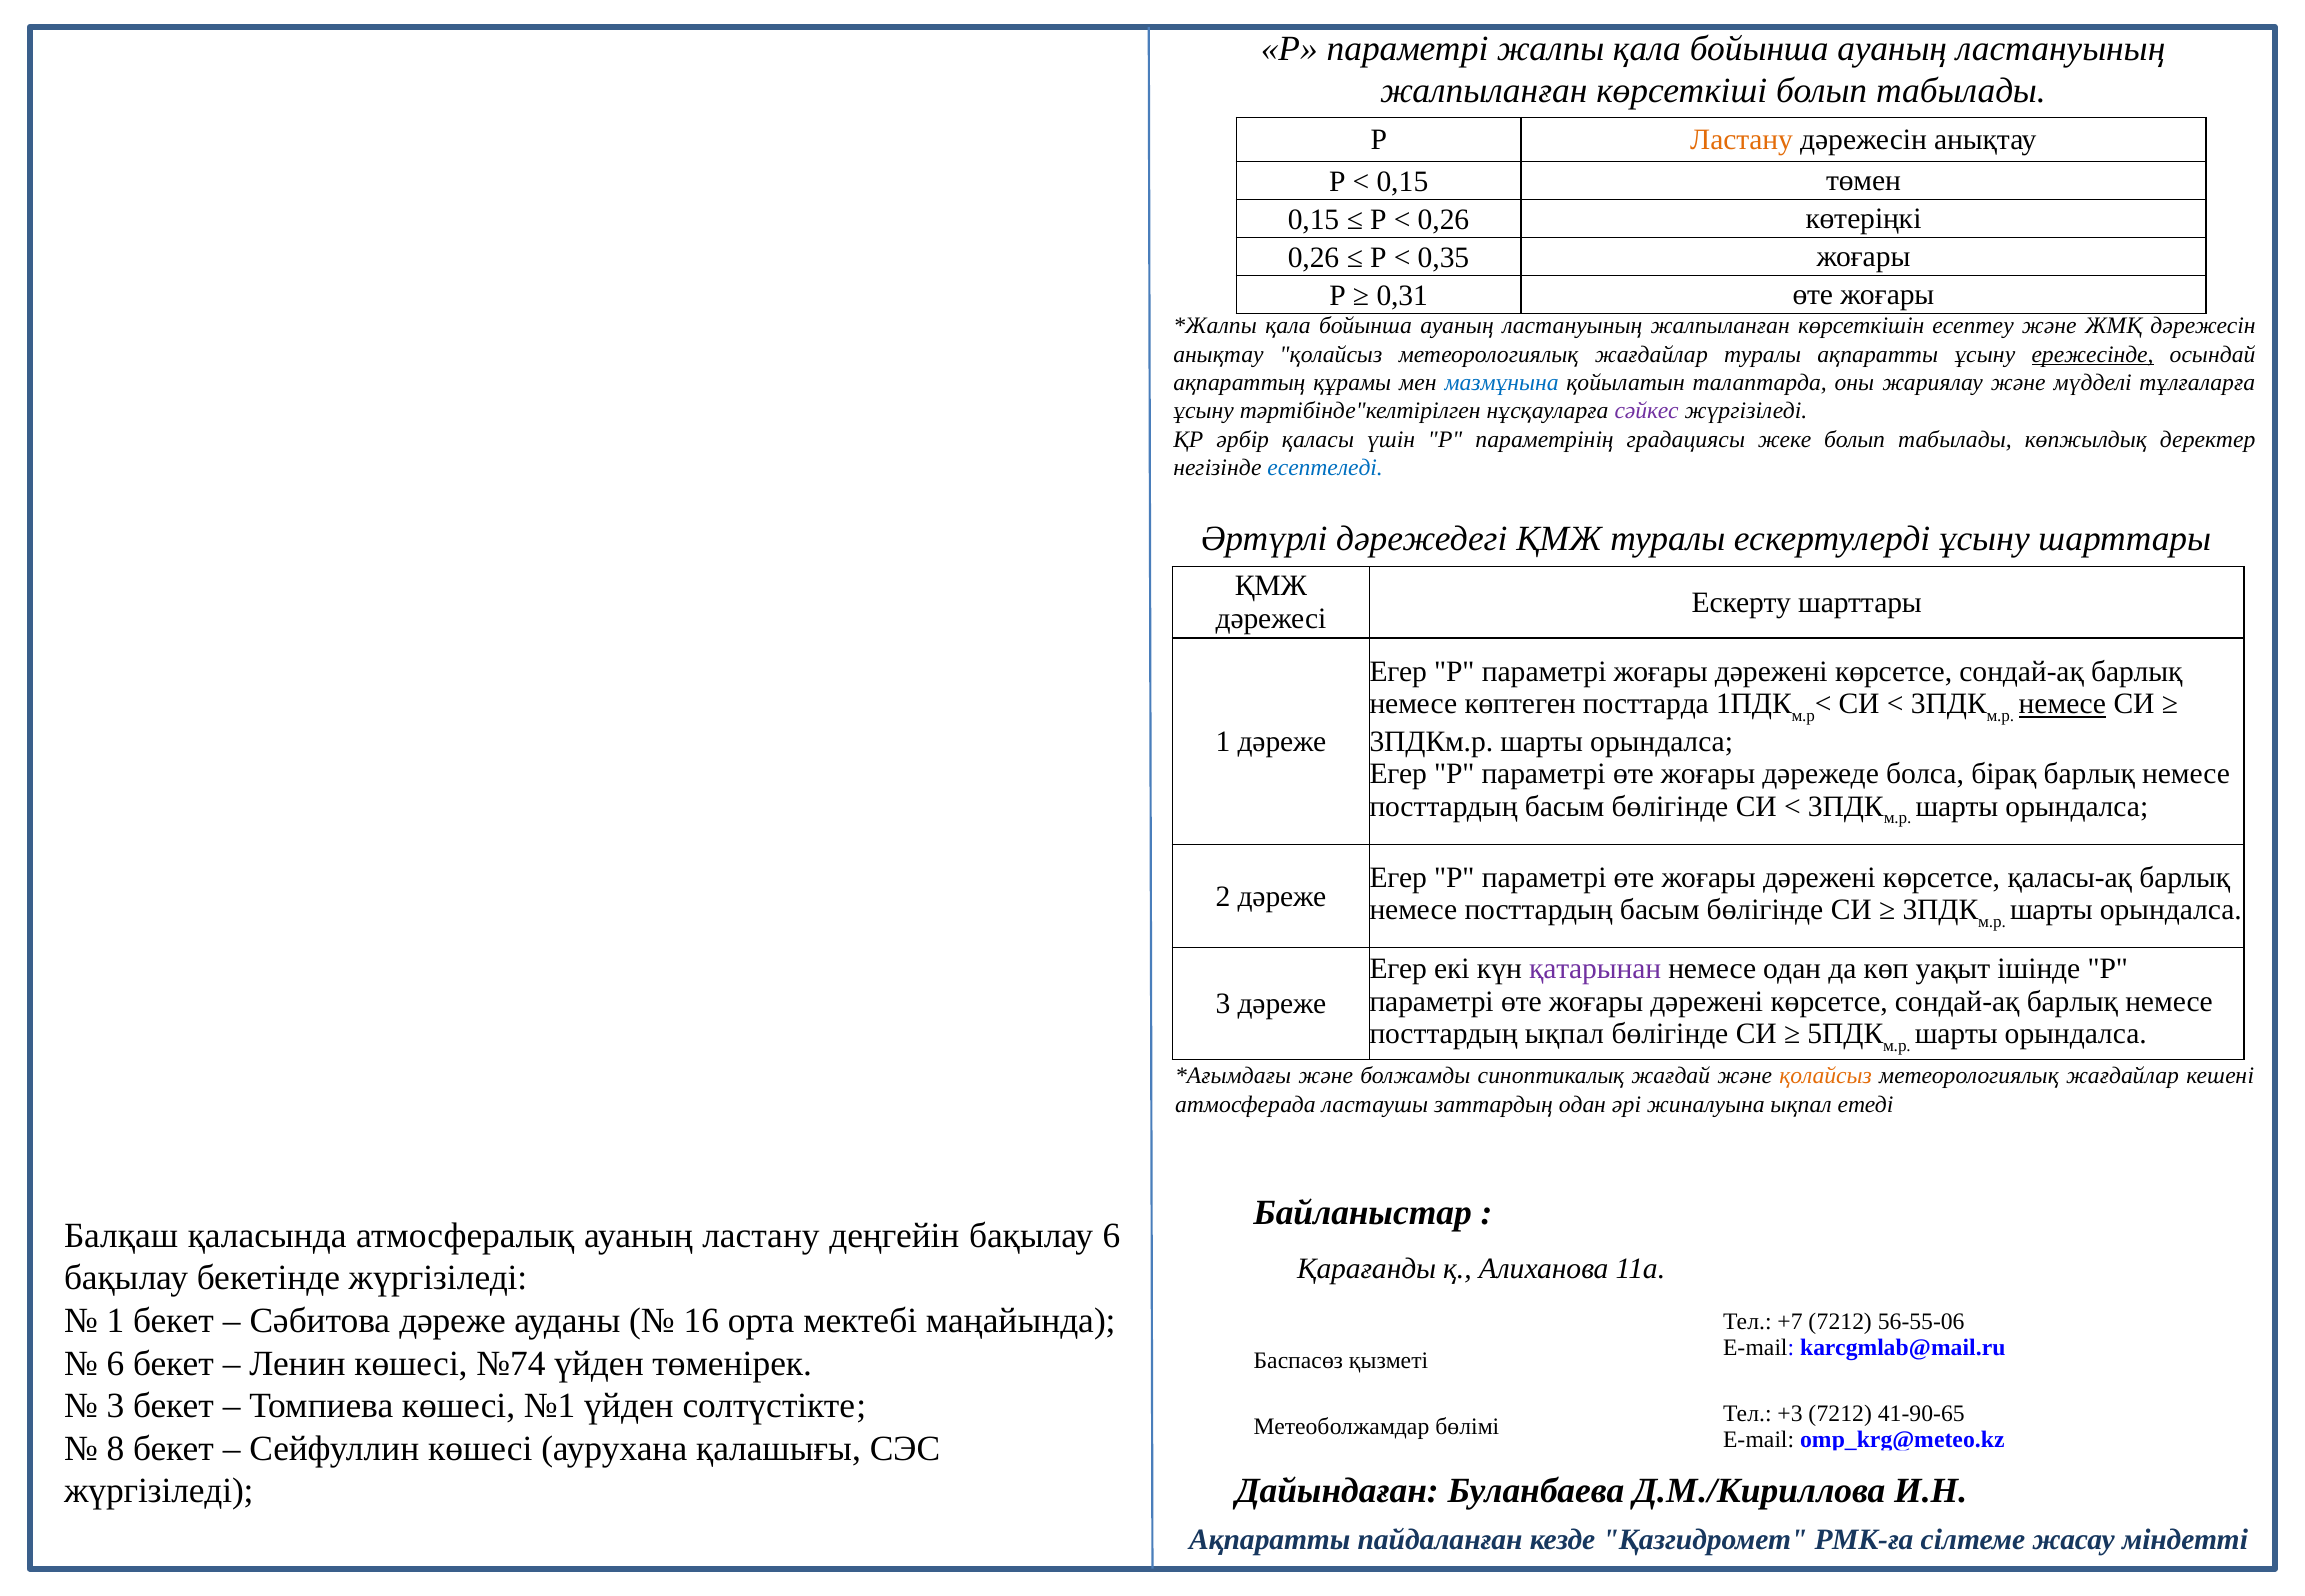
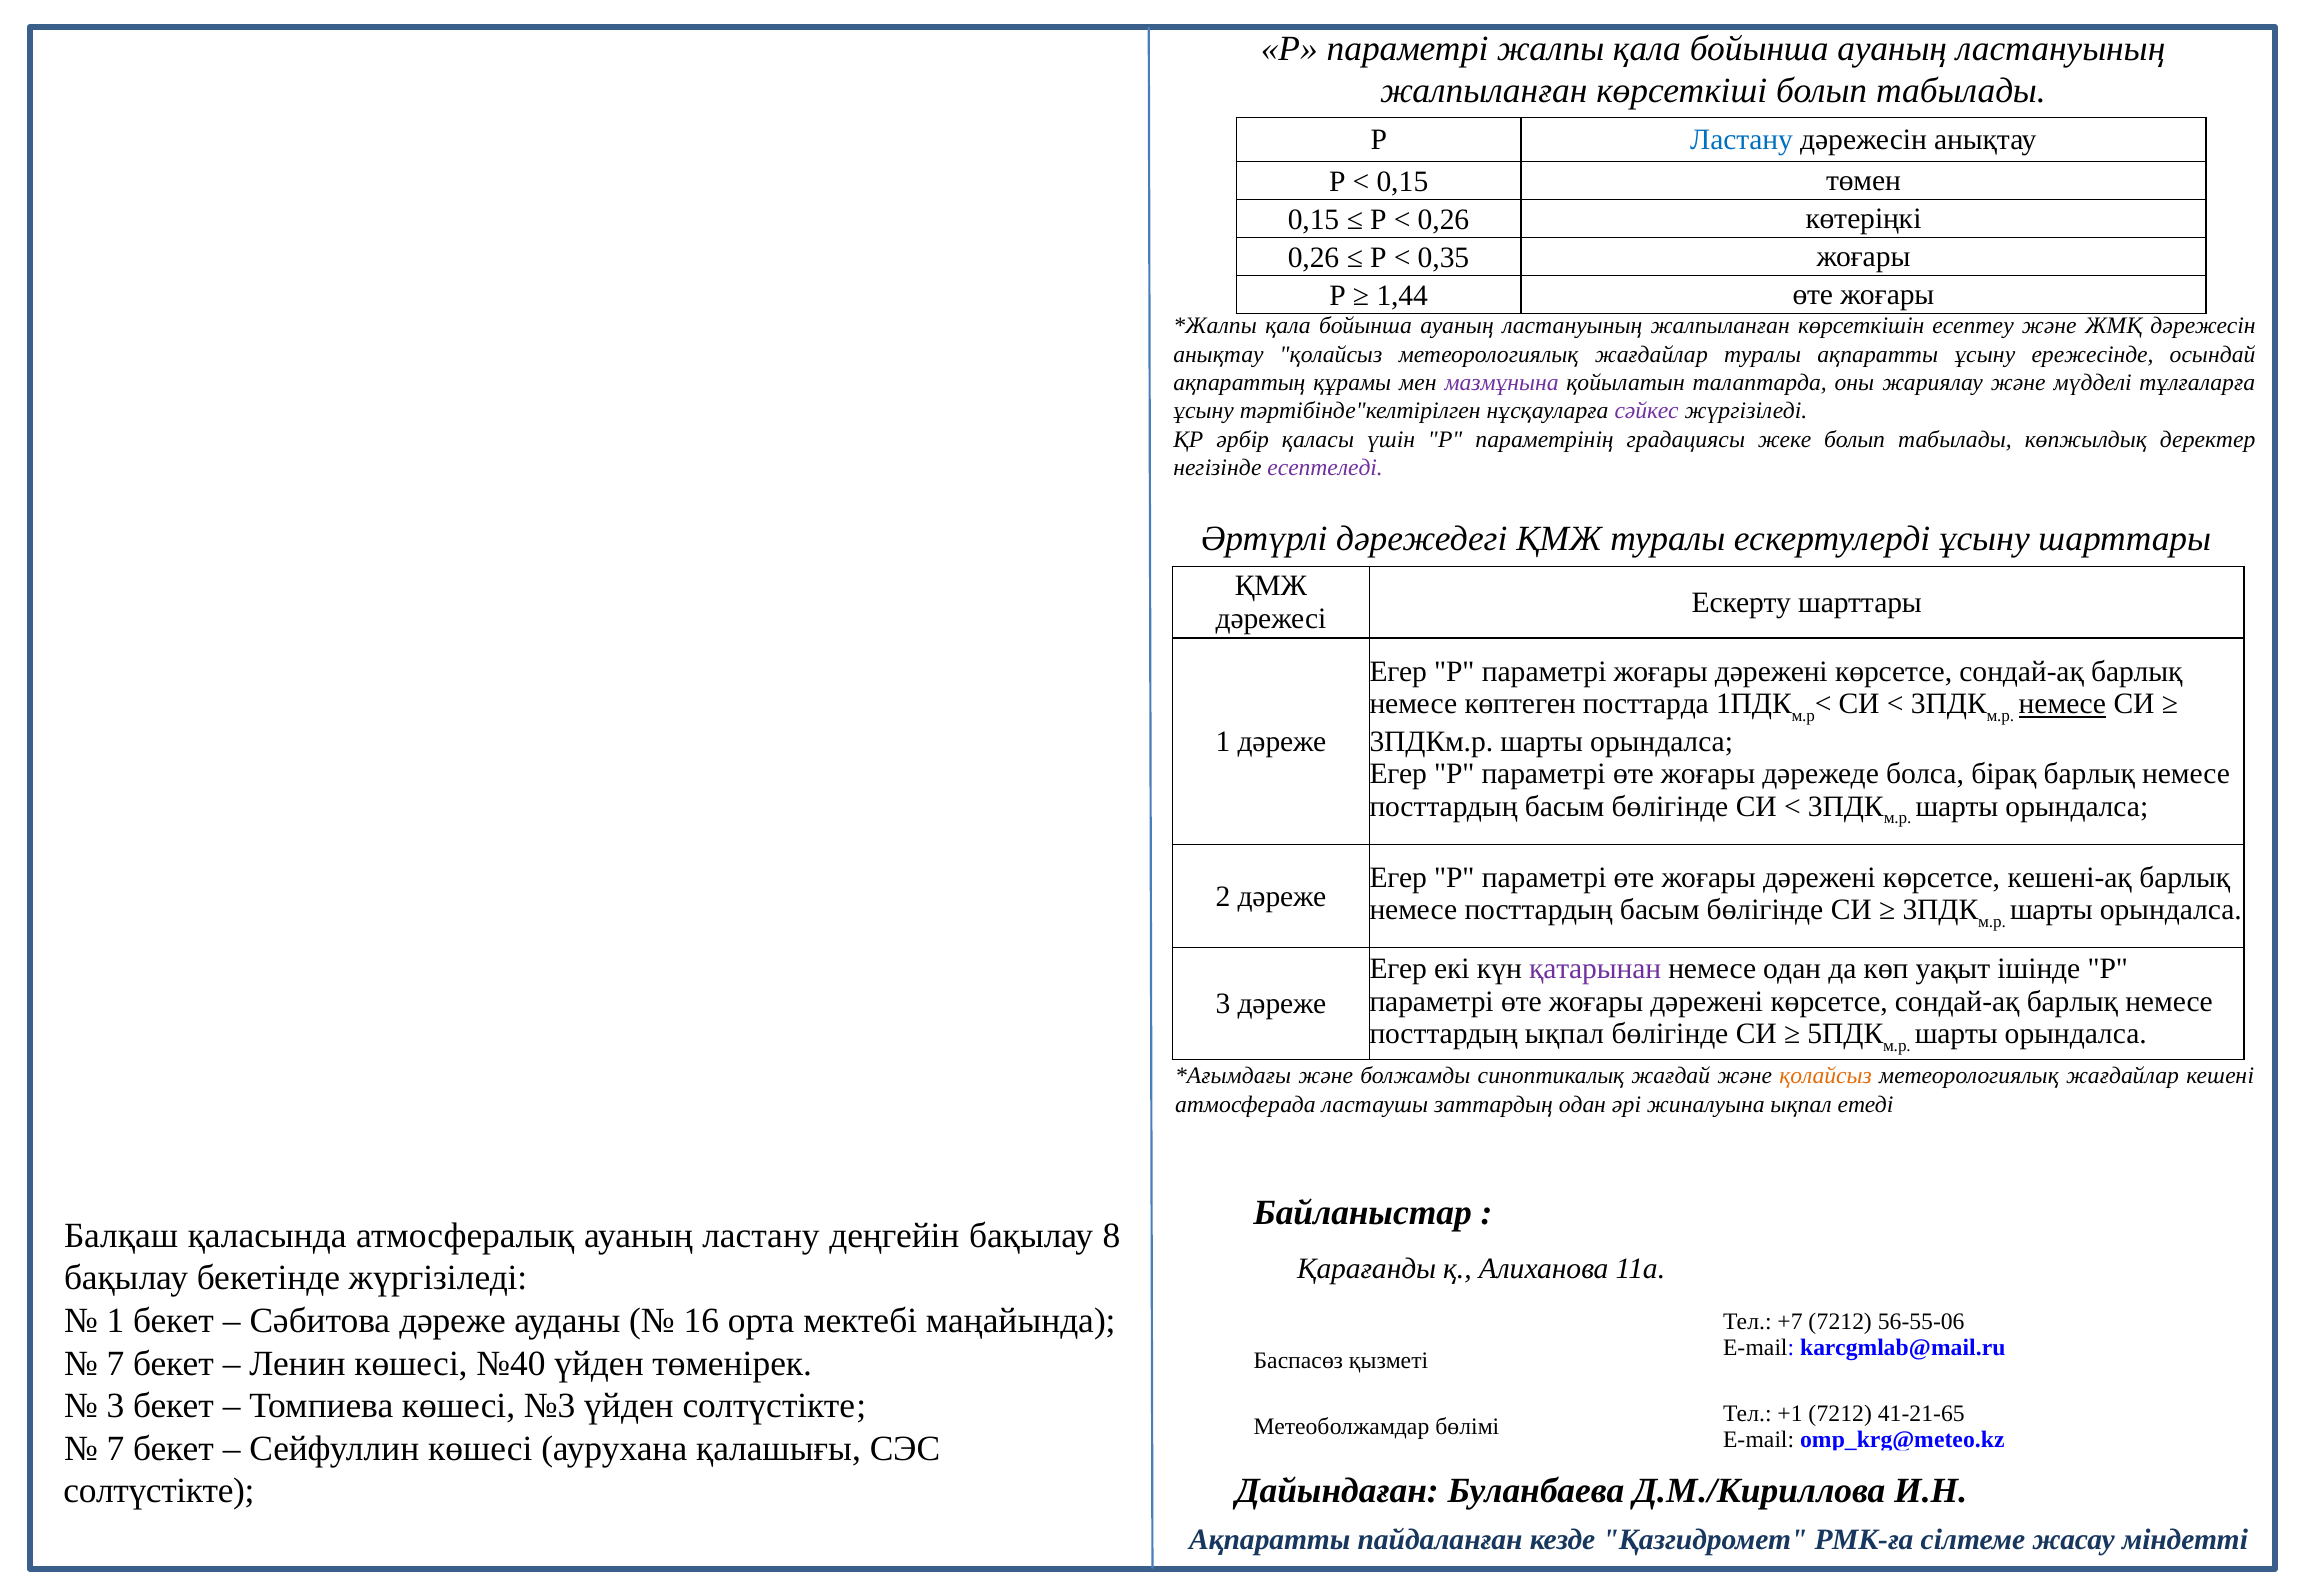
Ластану colour: orange -> blue (1742, 140)
0,31: 0,31 -> 1,44 (1402, 296)
ережесінде underline: present -> none (2093, 354)
мазмұнына colour: blue -> purple (1502, 383)
есептеледі colour: blue -> purple (1325, 467)
қаласы-ақ: қаласы-ақ -> кешені-ақ (2070, 877)
бақылау 6: 6 -> 8 (1111, 1236)
6: 6 -> 7 (115, 1363)
№74: №74 -> №40 (511, 1363)
№1: №1 -> №3 (550, 1406)
+3: +3 -> +1 (1790, 1414)
41-90-65: 41-90-65 -> 41-21-65 (1921, 1414)
8: 8 -> 7 (115, 1448)
жүргізіледі: жүргізіледі -> солтүстікте (159, 1491)
